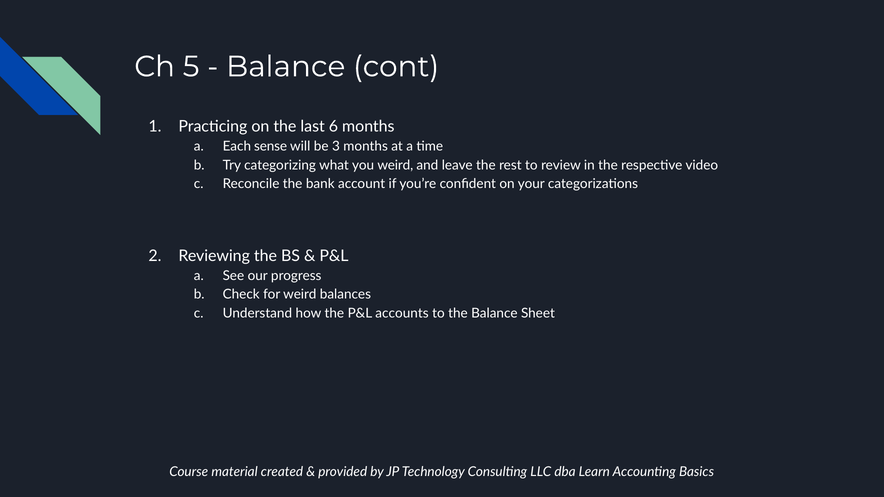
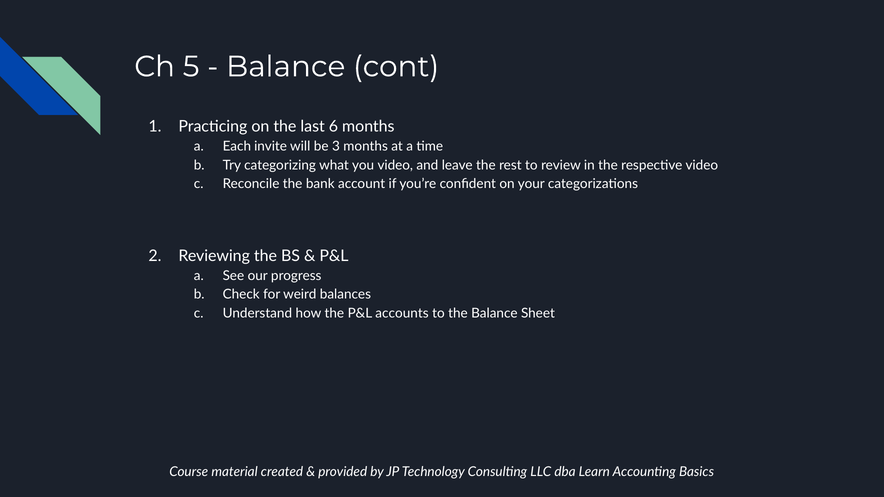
sense: sense -> invite (271, 147)
you weird: weird -> video (395, 165)
